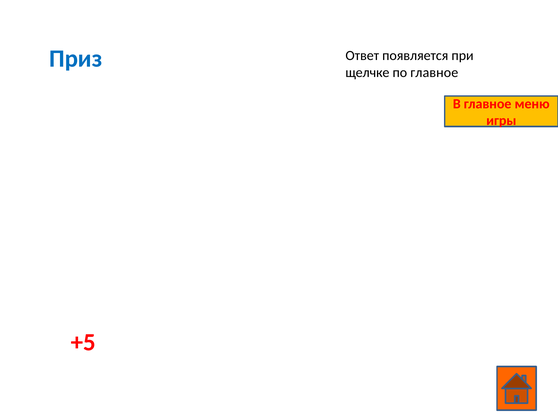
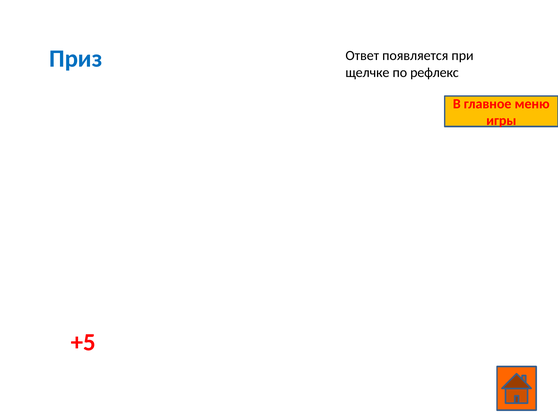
по главное: главное -> рефлекс (434, 72)
